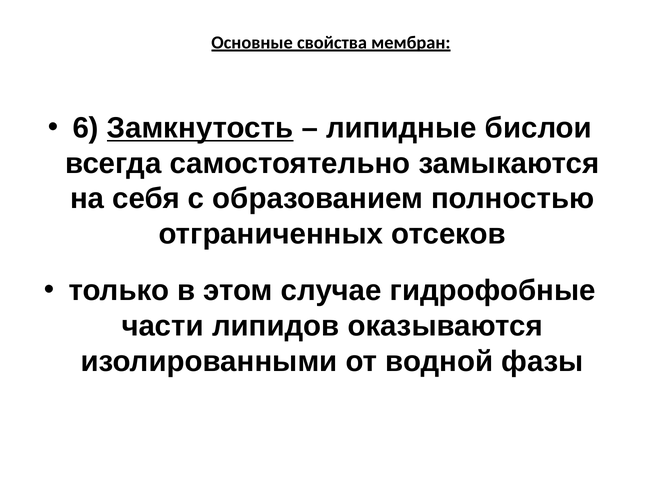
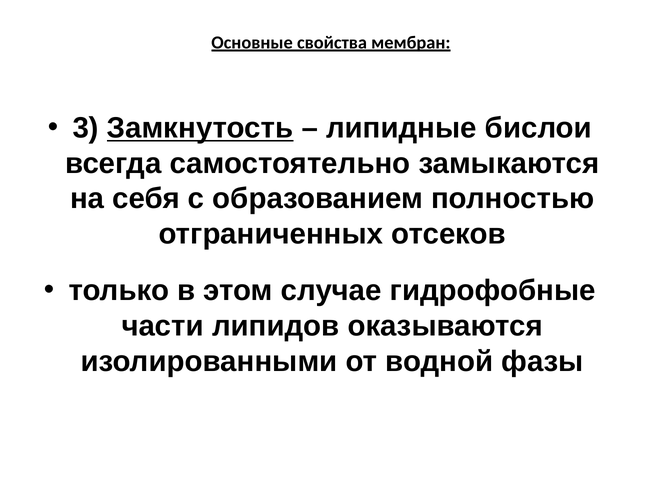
6: 6 -> 3 (86, 128)
